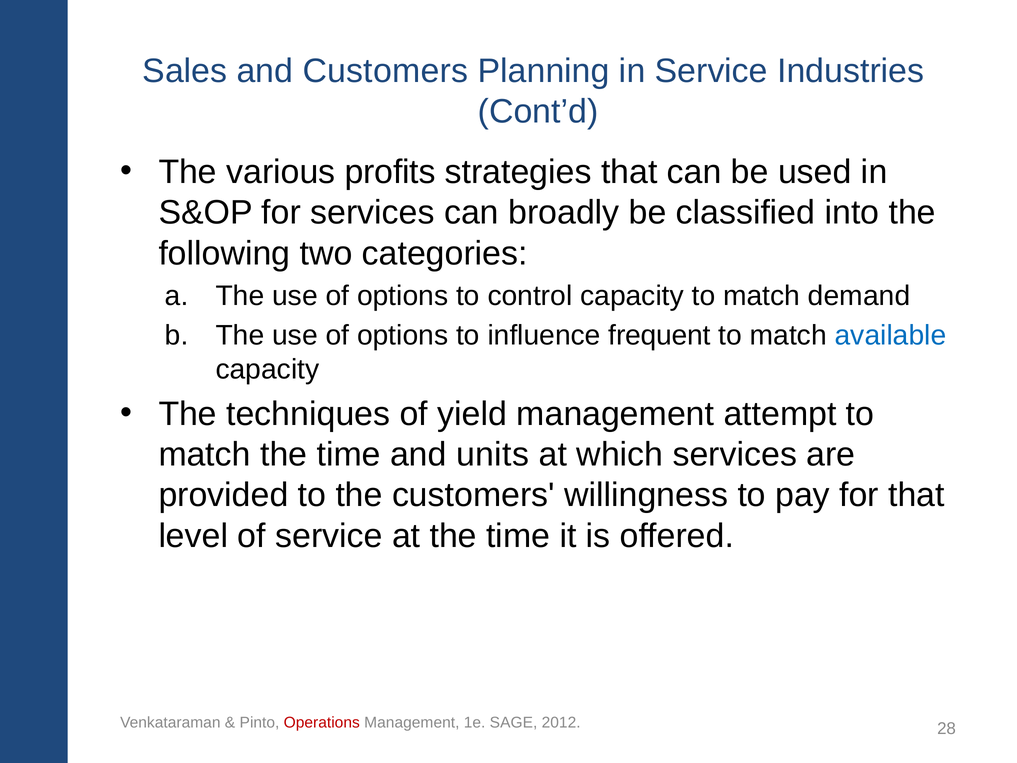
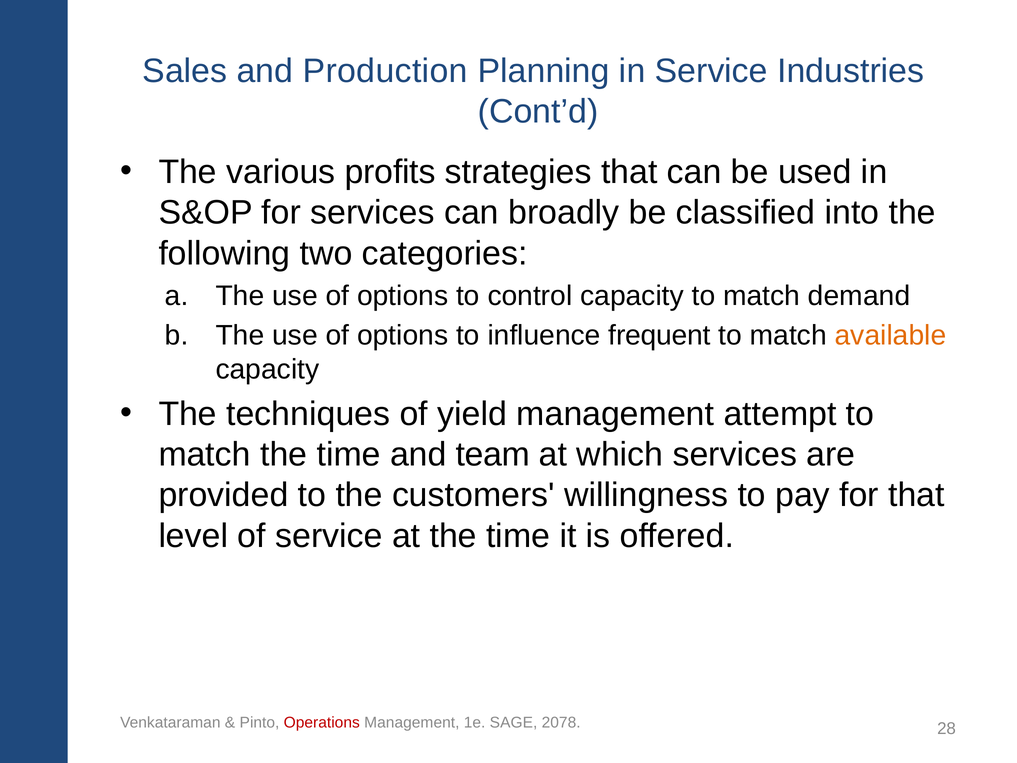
and Customers: Customers -> Production (385, 71)
available colour: blue -> orange (891, 335)
units: units -> team (493, 454)
2012: 2012 -> 2078 (561, 722)
